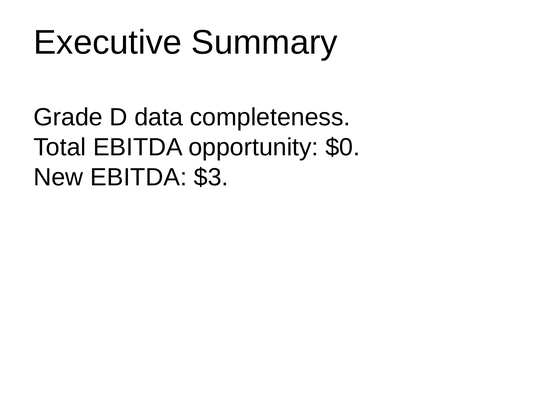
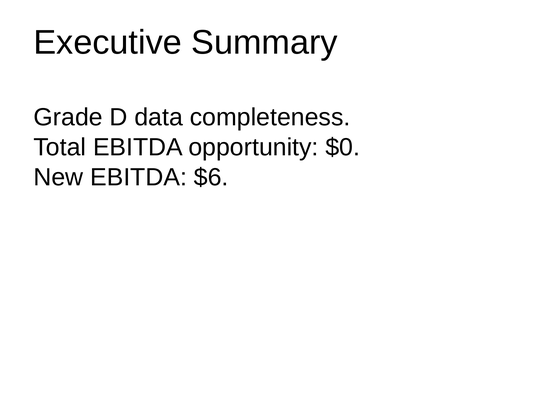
$3: $3 -> $6 (211, 177)
